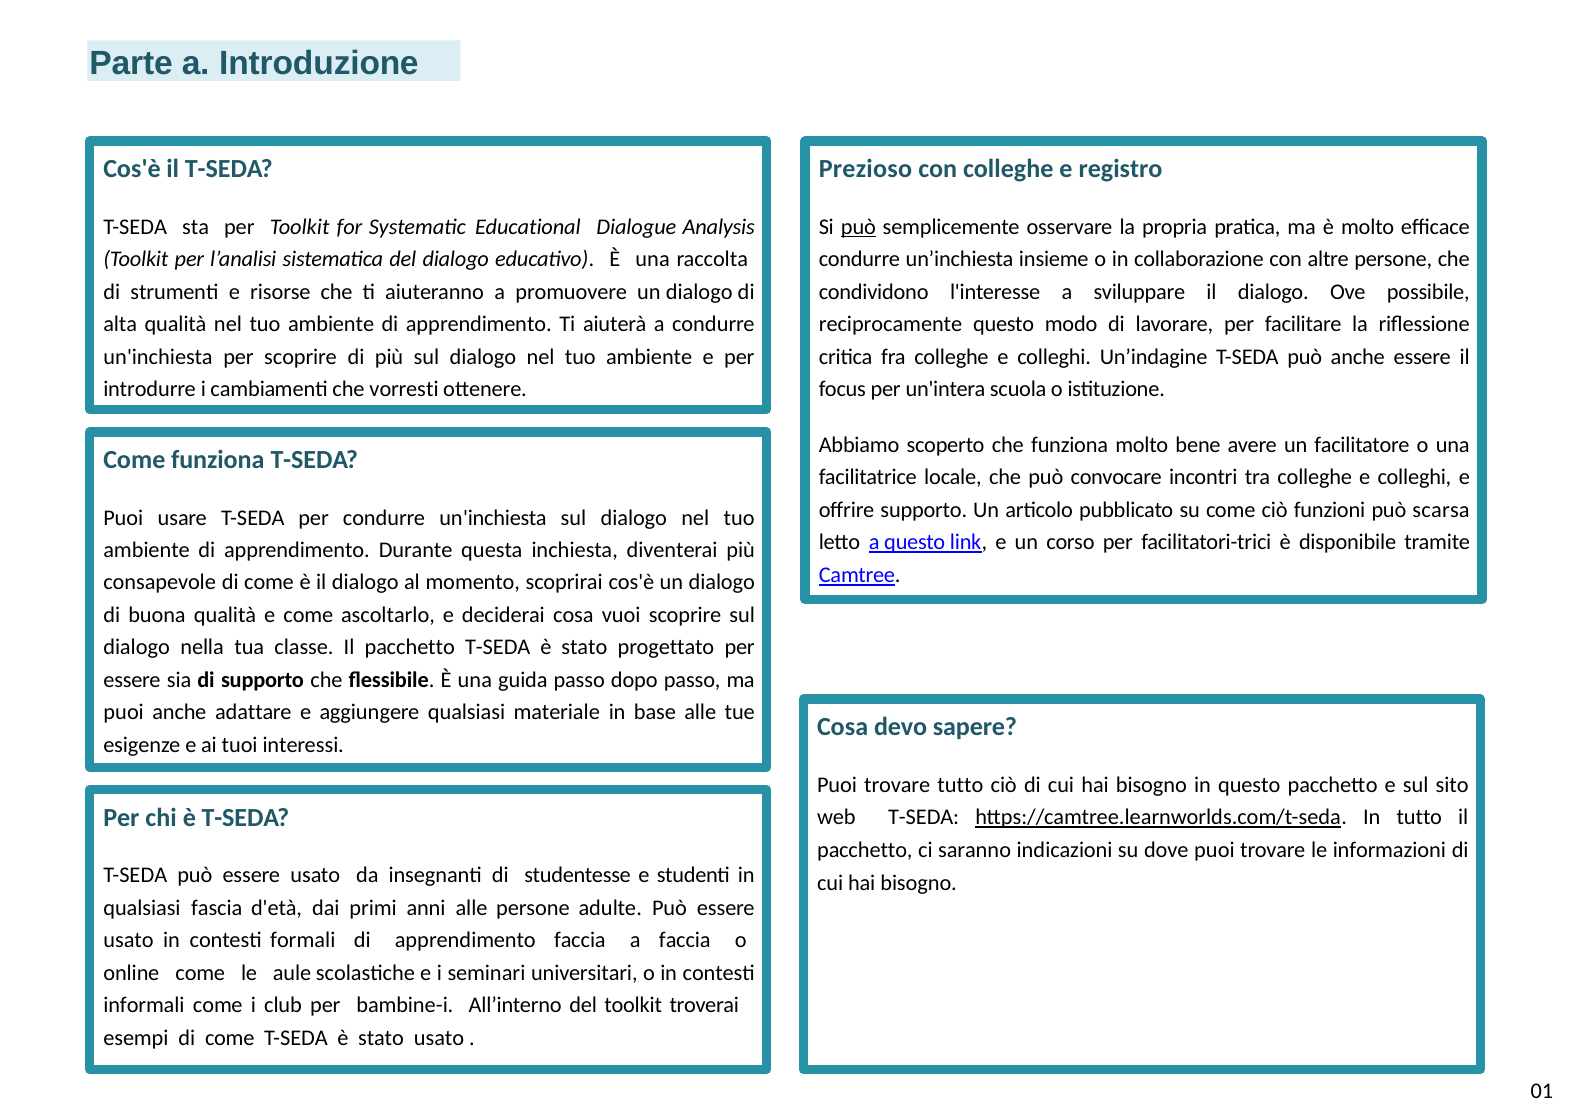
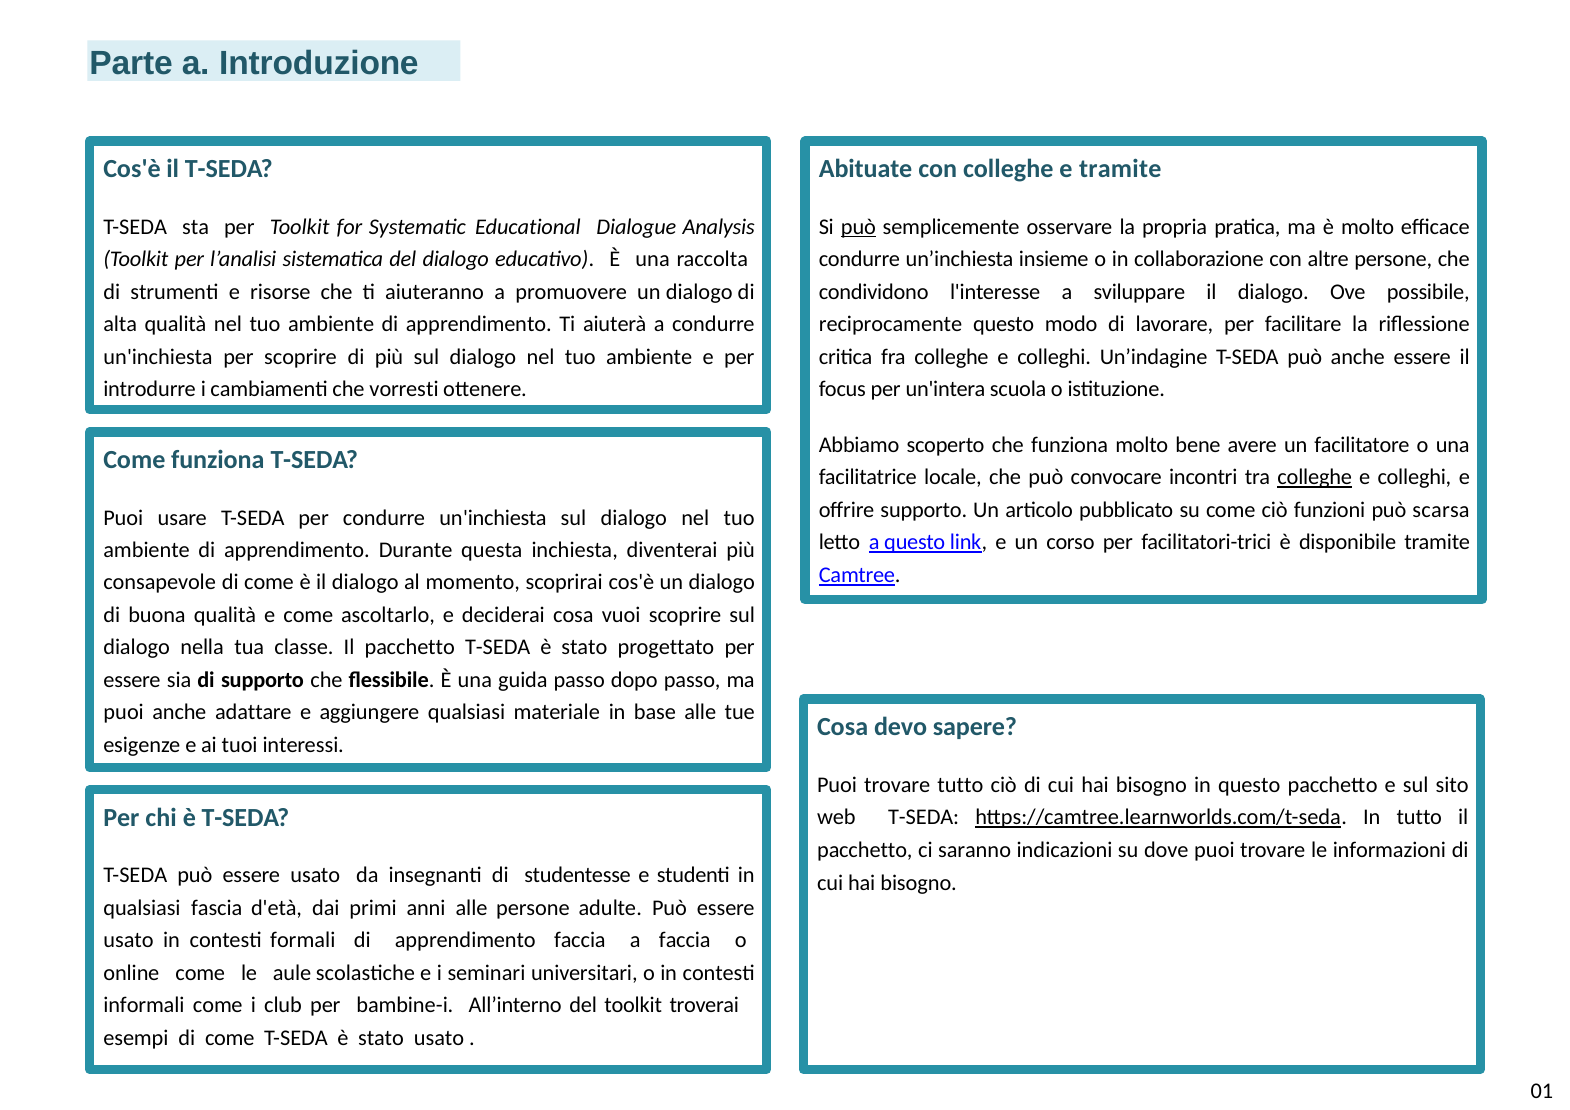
Prezioso: Prezioso -> Abituate (866, 169)
e registro: registro -> tramite (1120, 169)
colleghe underline: none -> present (1315, 477)
